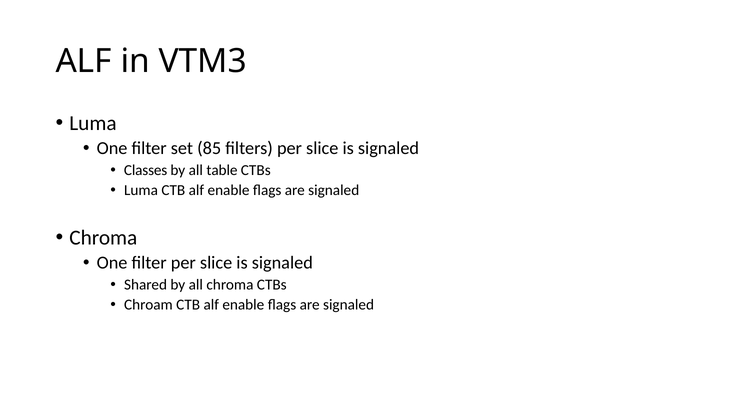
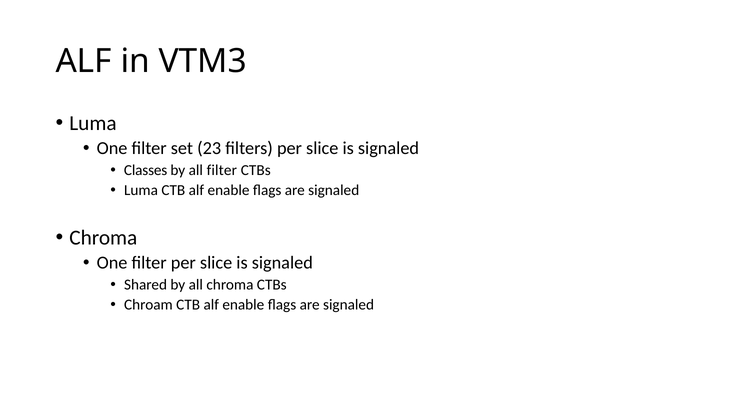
85: 85 -> 23 (209, 149)
all table: table -> filter (222, 170)
